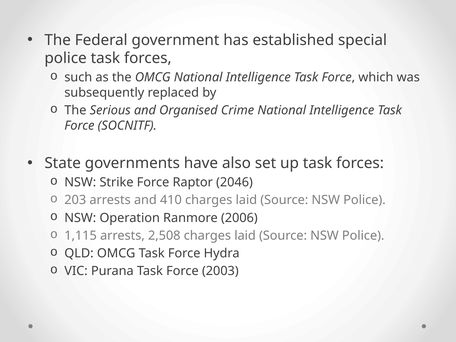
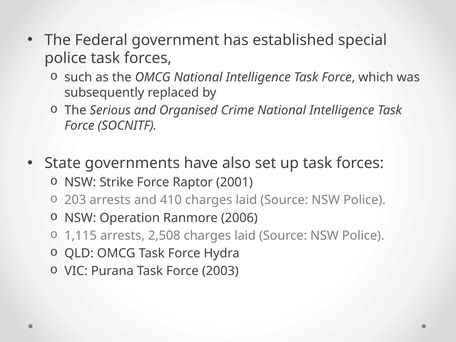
2046: 2046 -> 2001 (234, 182)
